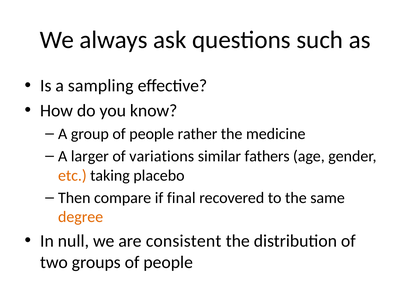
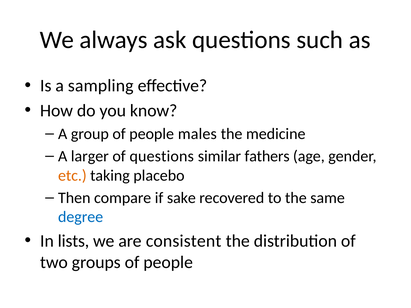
rather: rather -> males (197, 134)
of variations: variations -> questions (162, 156)
final: final -> sake (181, 198)
degree colour: orange -> blue (81, 217)
null: null -> lists (73, 241)
